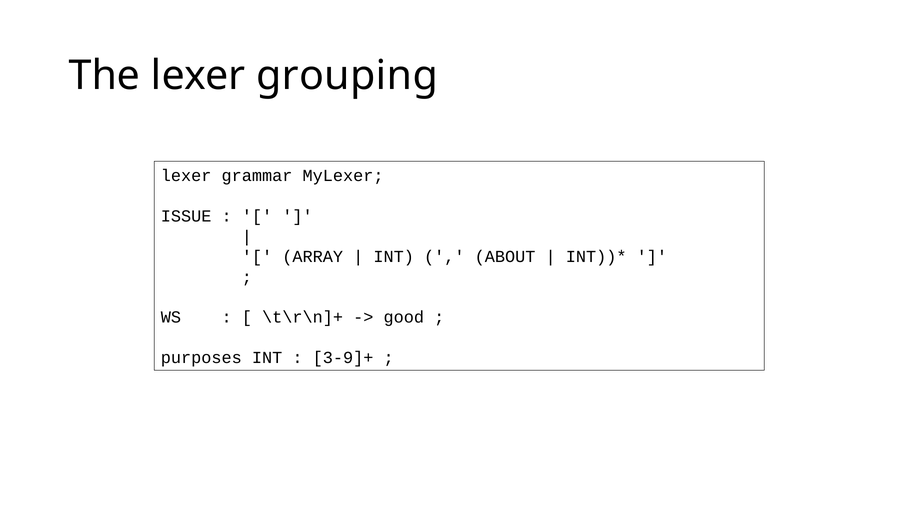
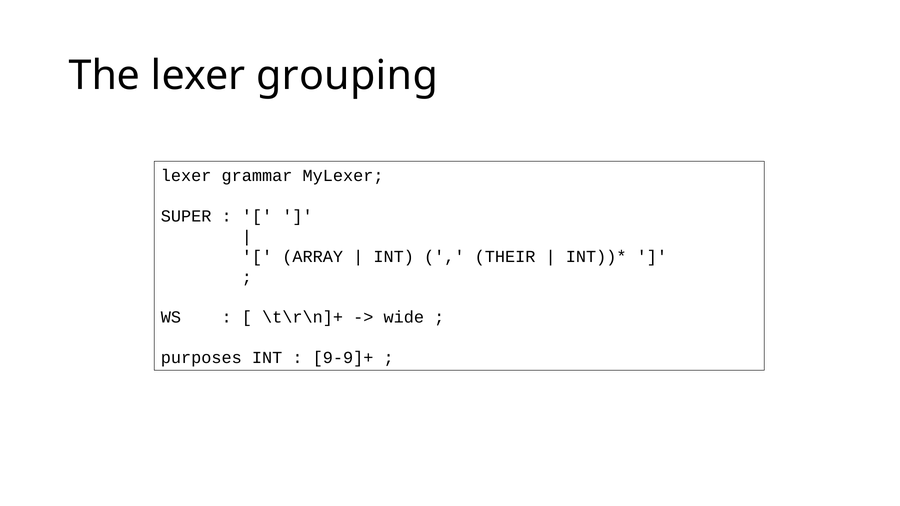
ISSUE: ISSUE -> SUPER (186, 216)
ABOUT: ABOUT -> THEIR (505, 257)
good: good -> wide (404, 318)
3-9]+: 3-9]+ -> 9-9]+ (343, 358)
